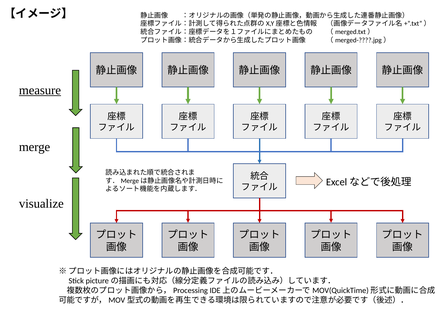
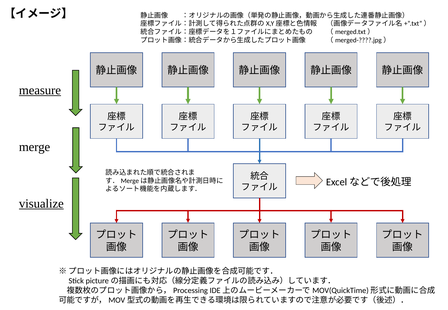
visualize underline: none -> present (41, 204)
